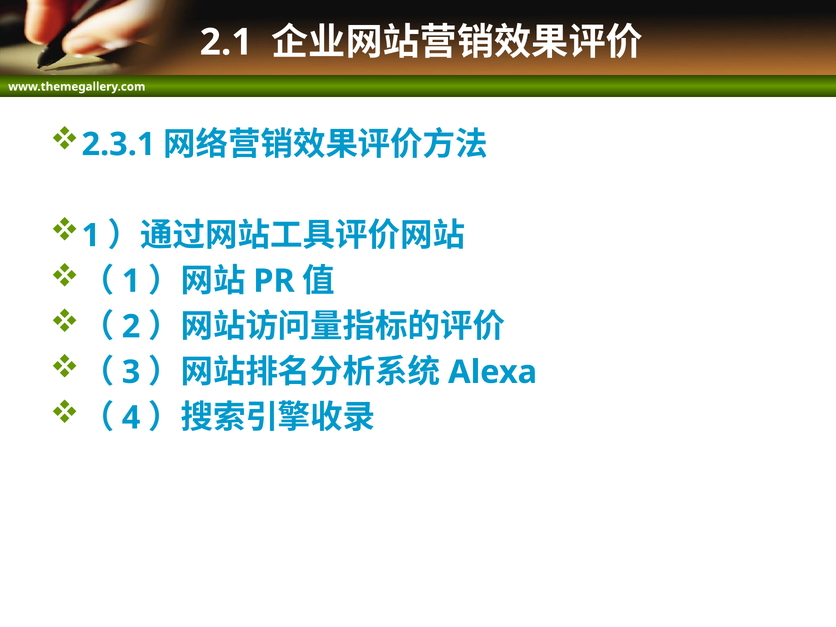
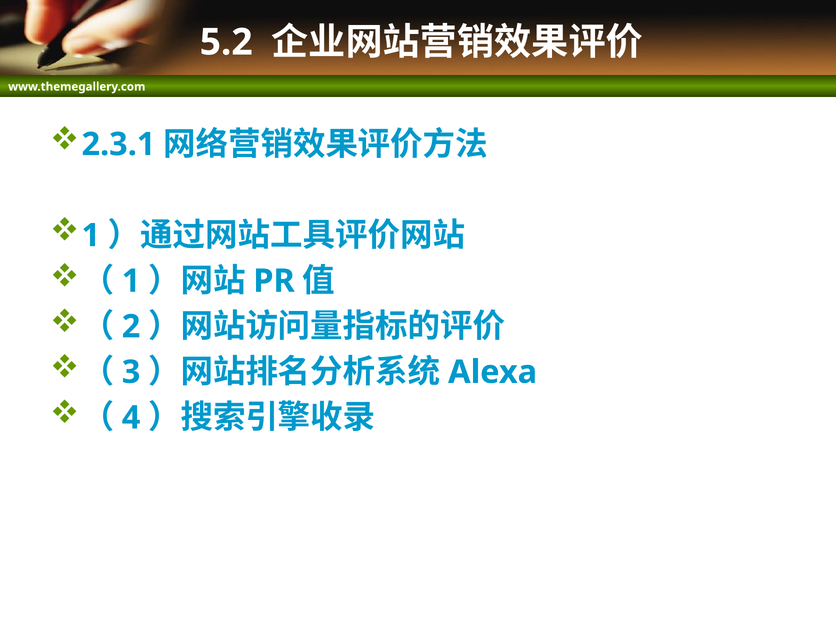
2.1: 2.1 -> 5.2 (226, 42)
